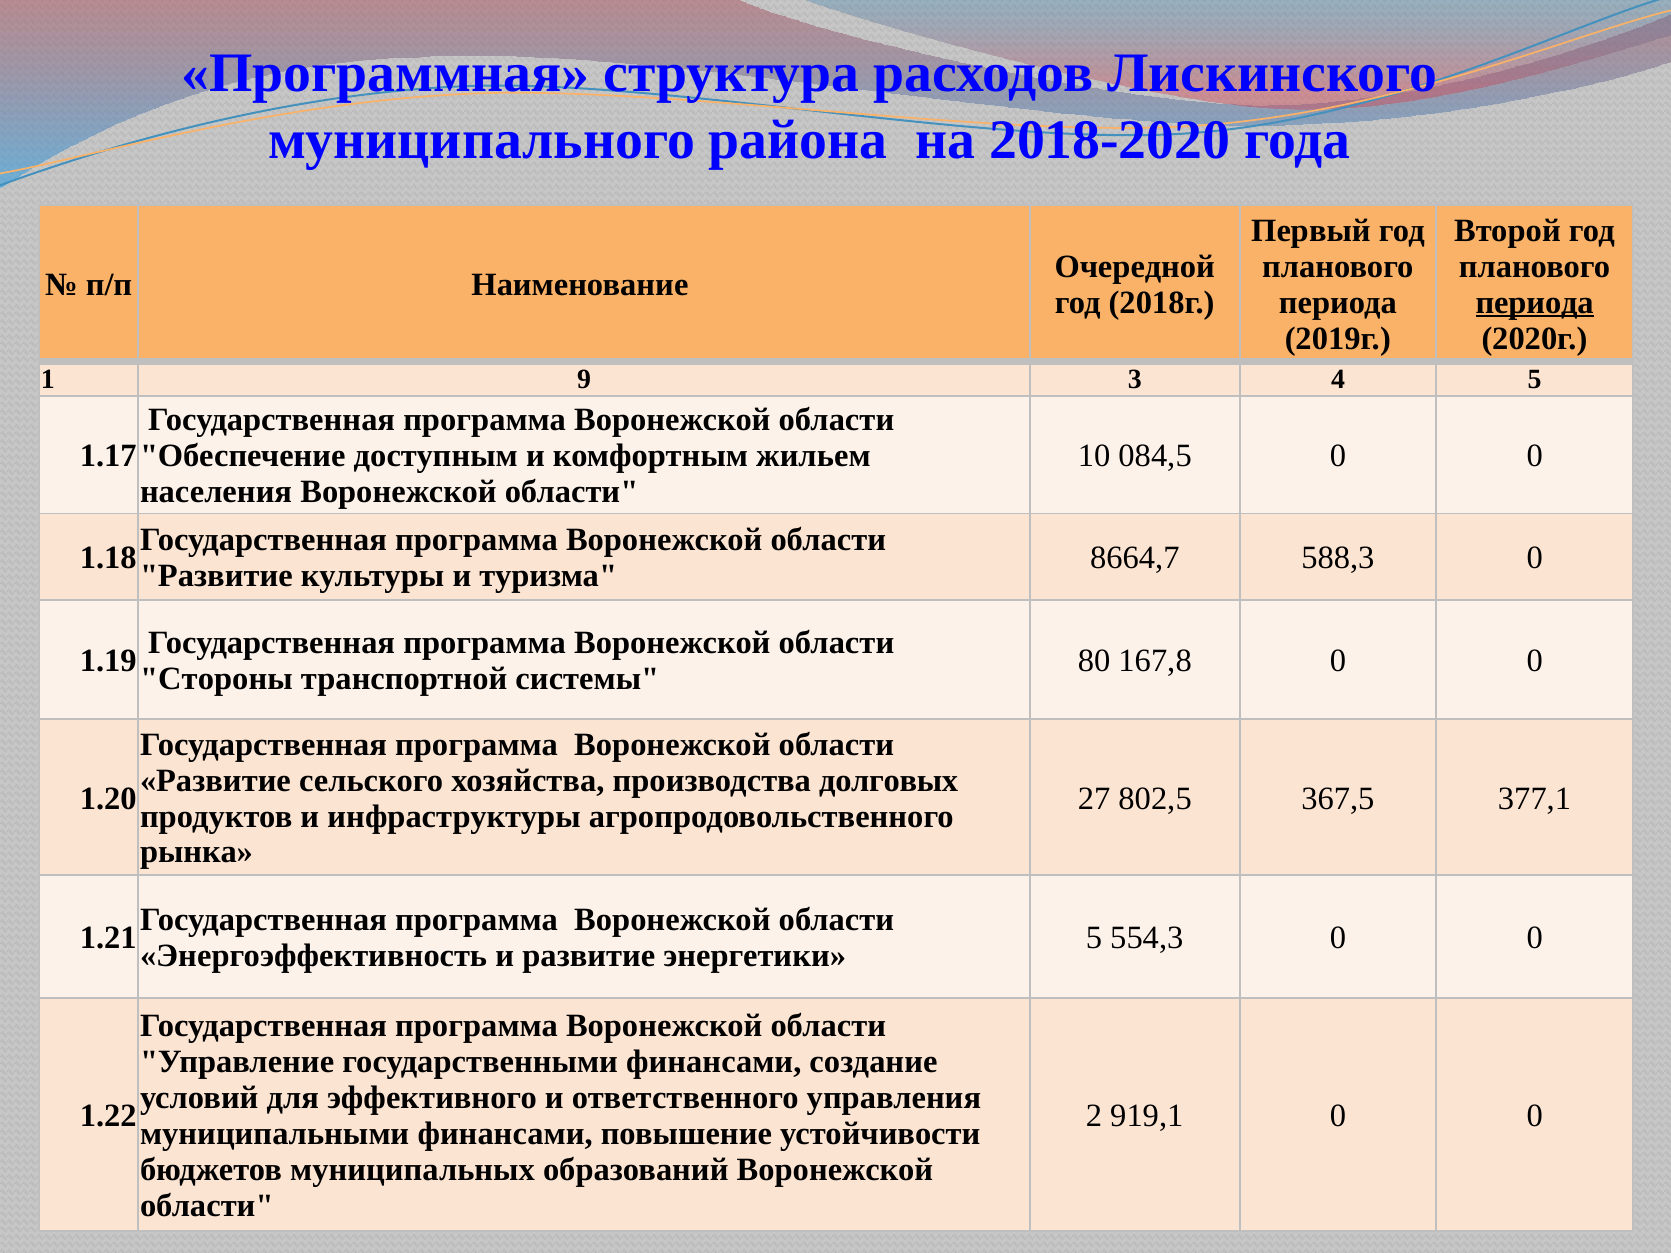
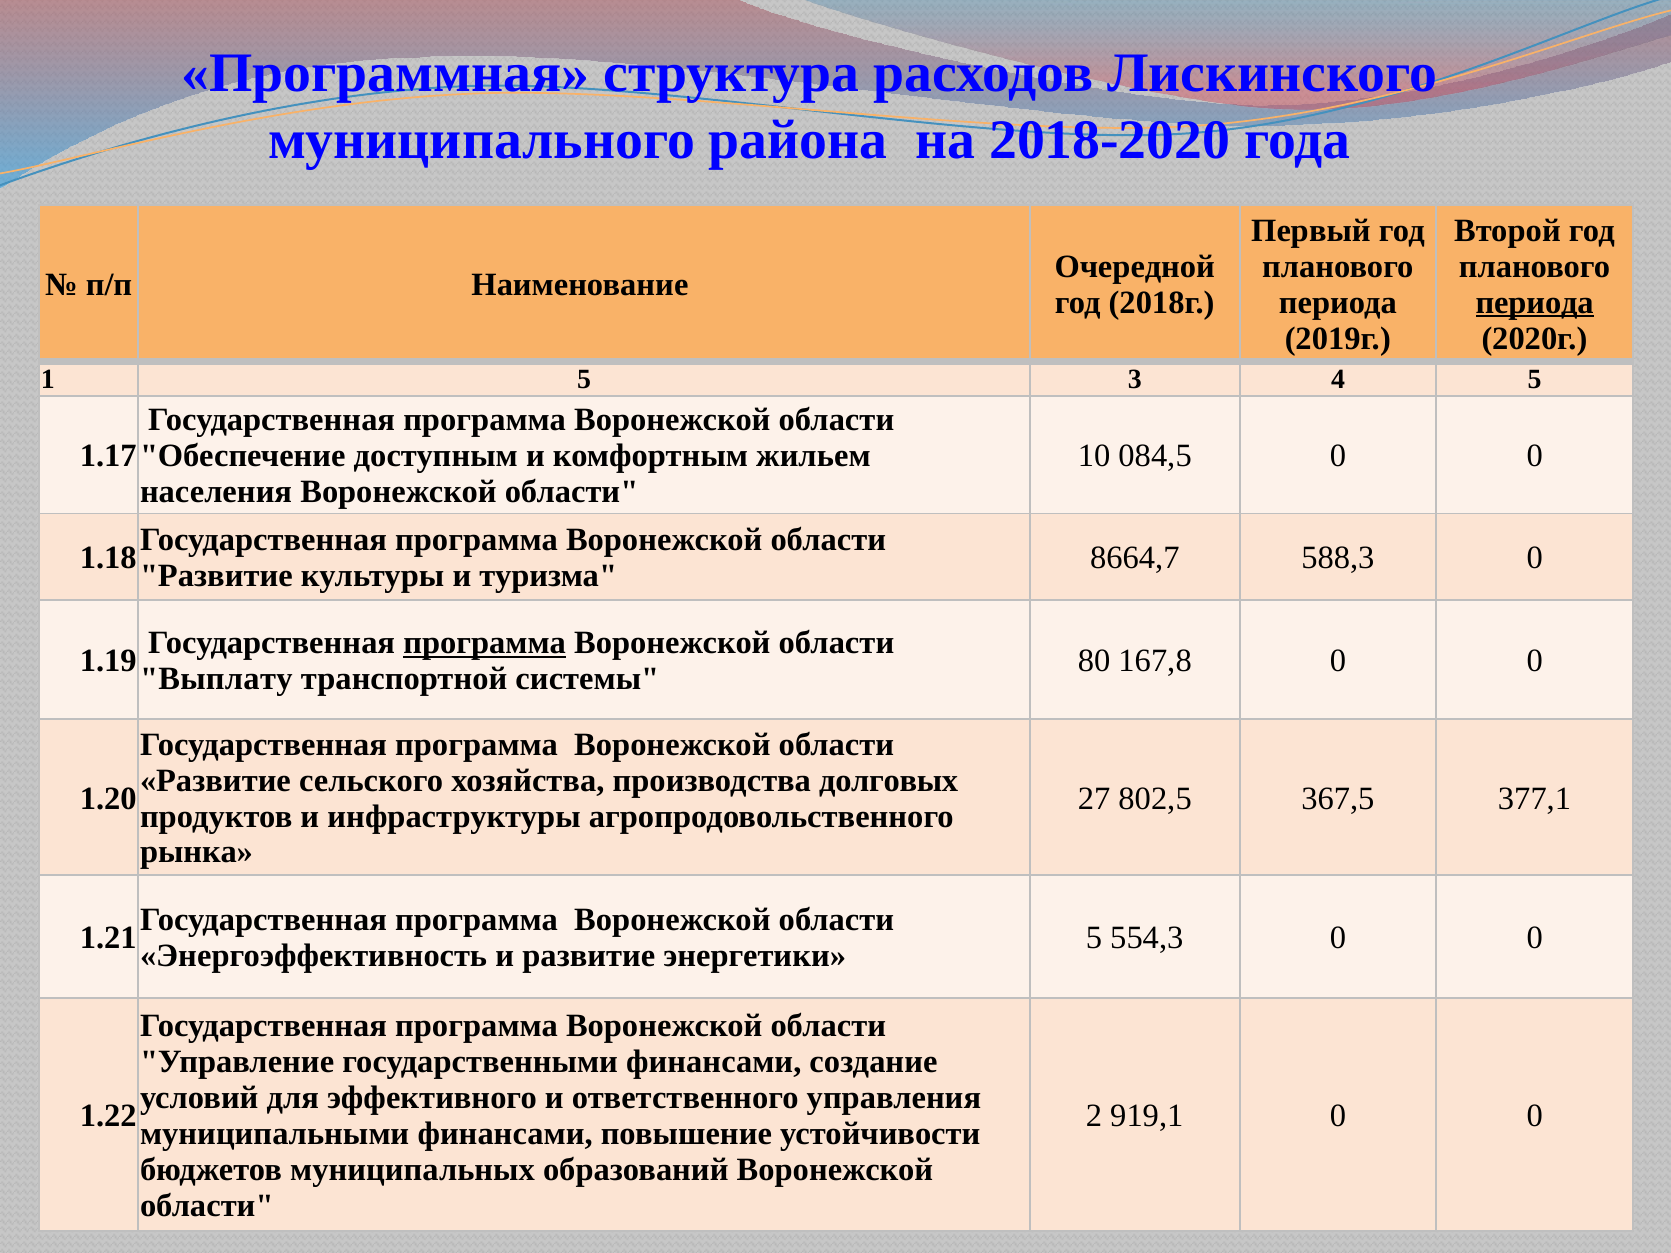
1 9: 9 -> 5 (584, 380)
программа underline: none -> present (485, 643)
Стороны: Стороны -> Выплату (216, 679)
